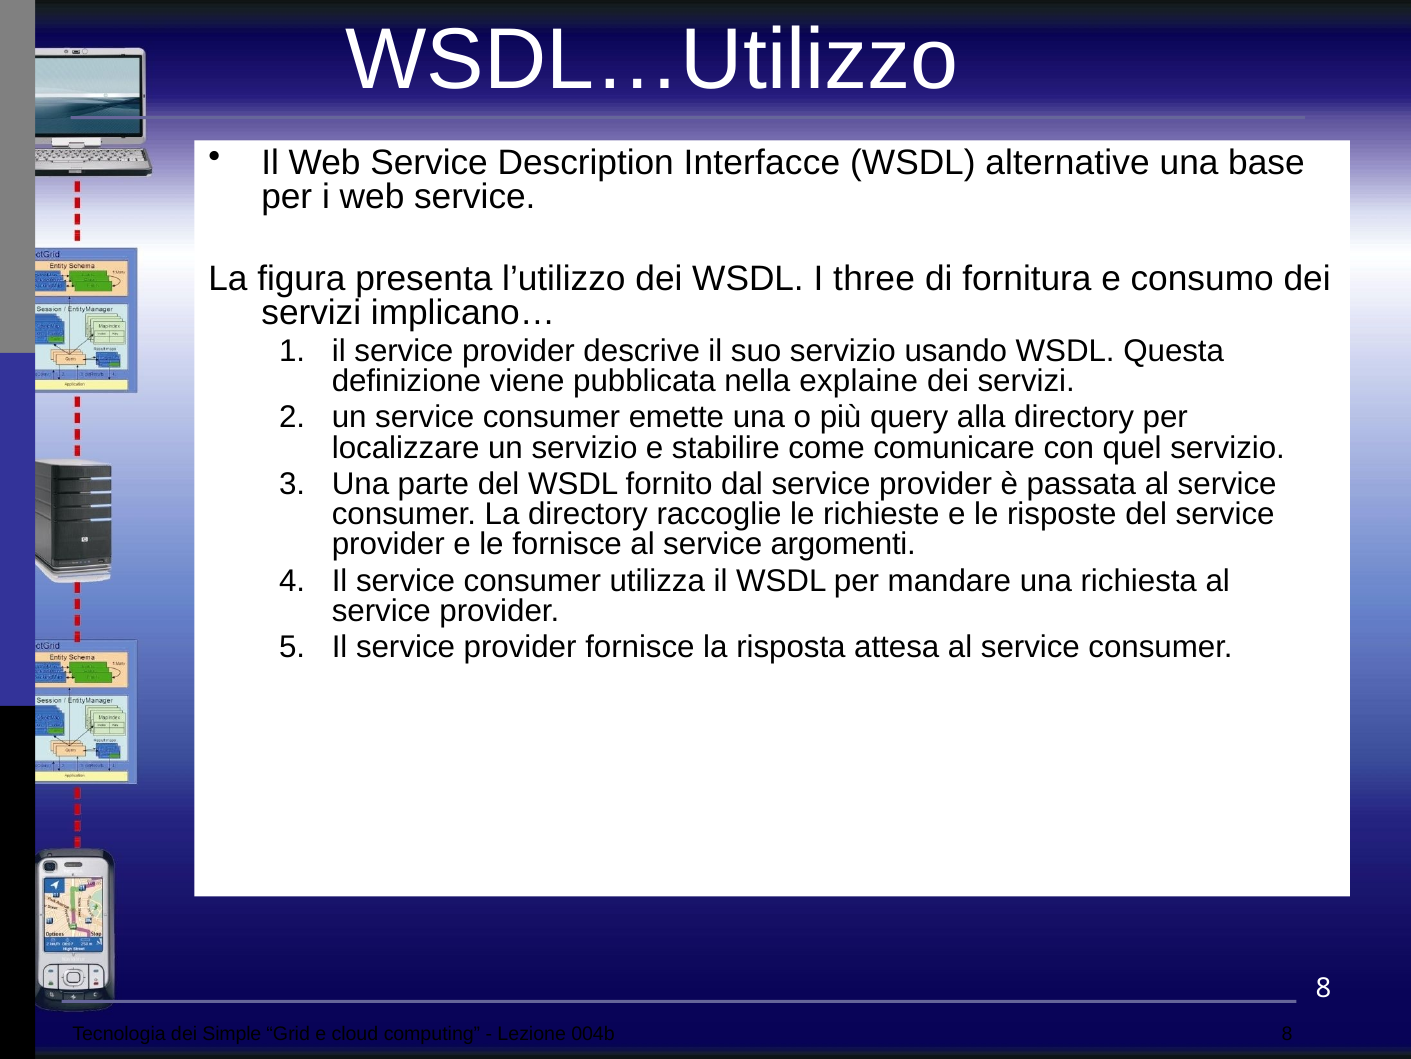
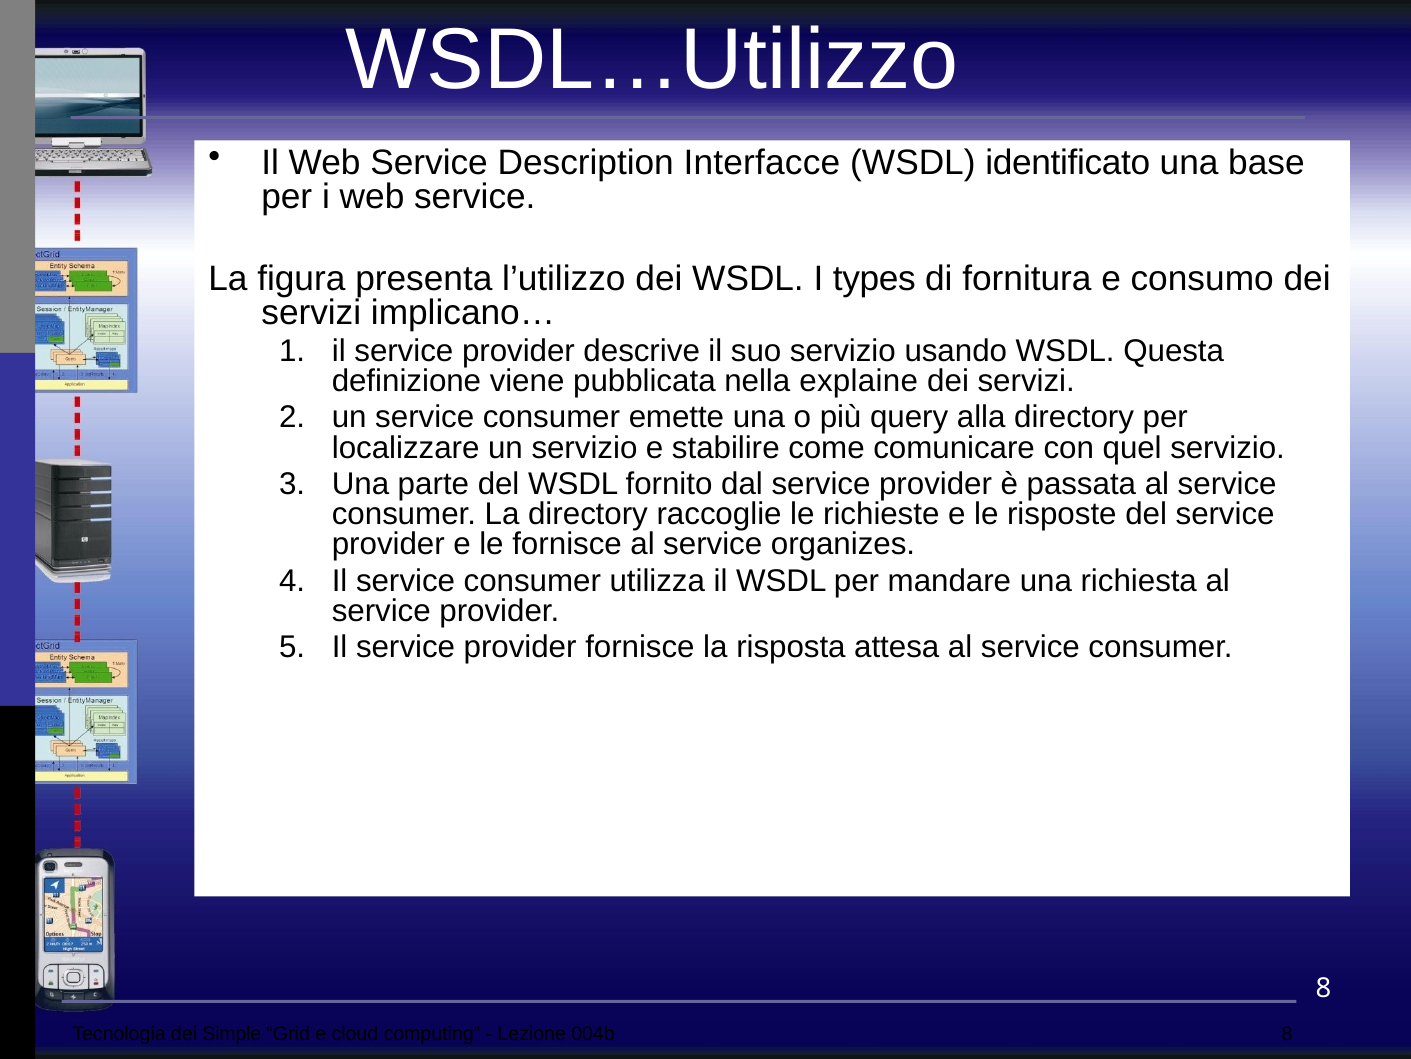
alternative: alternative -> identificato (1068, 163)
three: three -> types (874, 278)
argomenti: argomenti -> organizes (843, 544)
